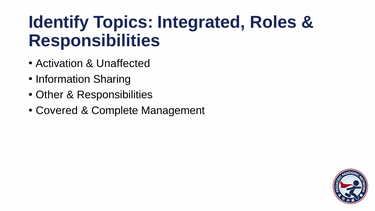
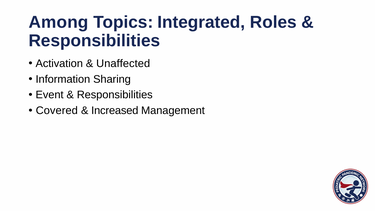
Identify: Identify -> Among (59, 22)
Other: Other -> Event (50, 95)
Complete: Complete -> Increased (115, 111)
